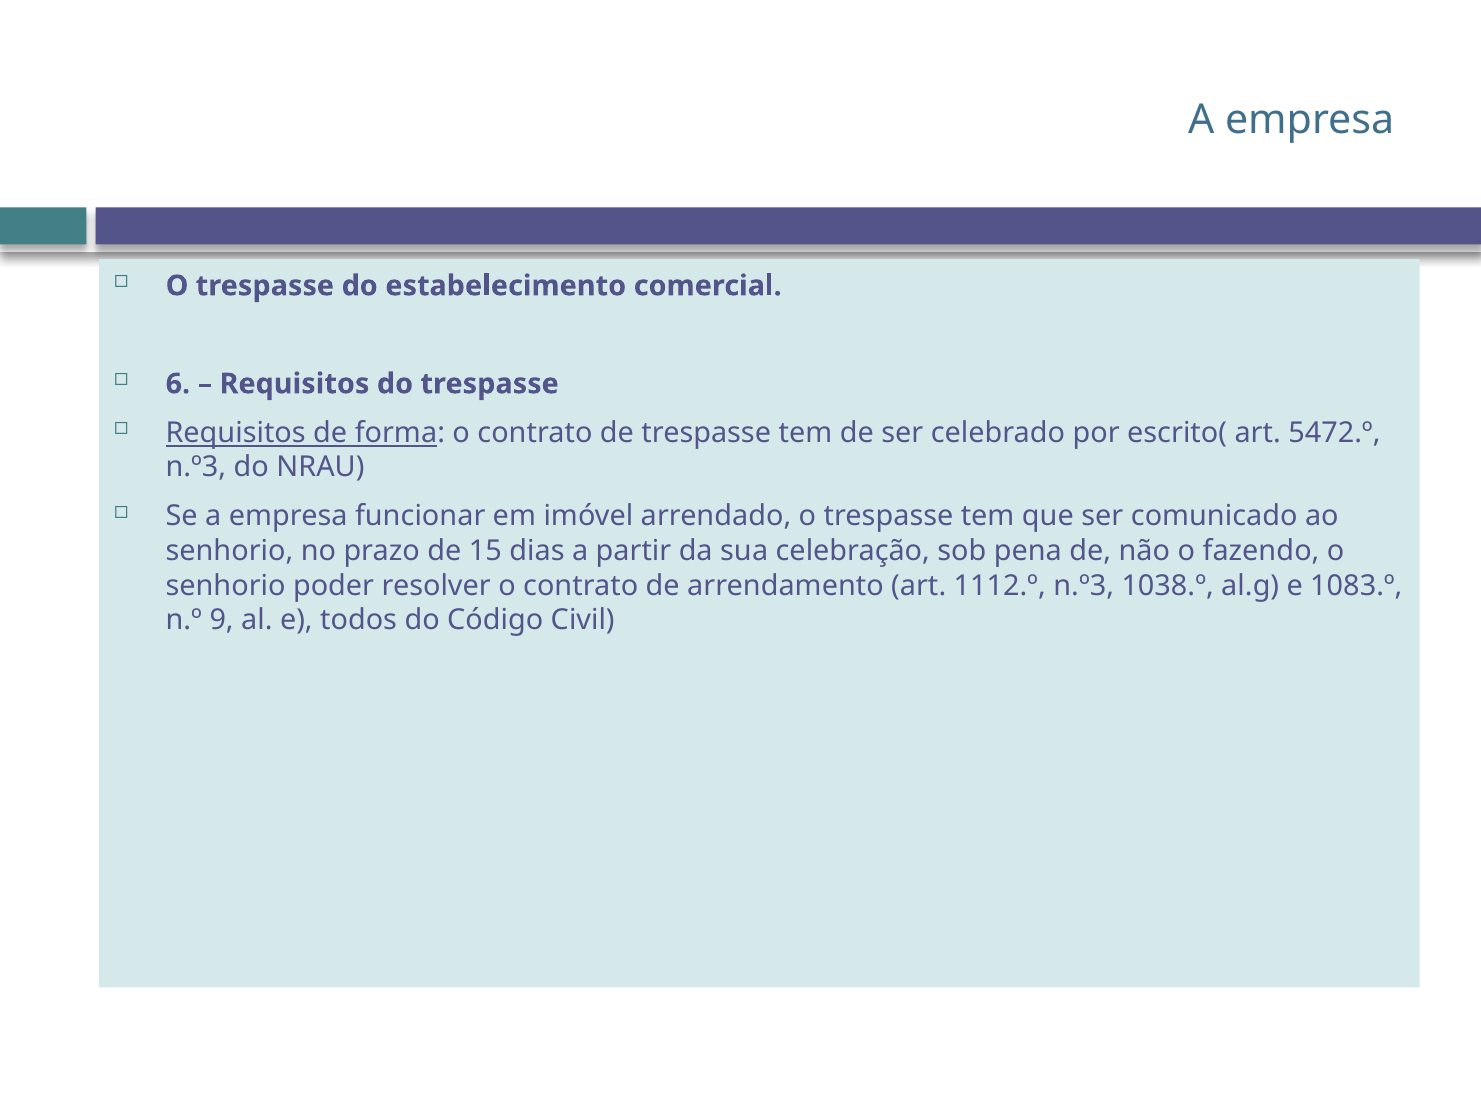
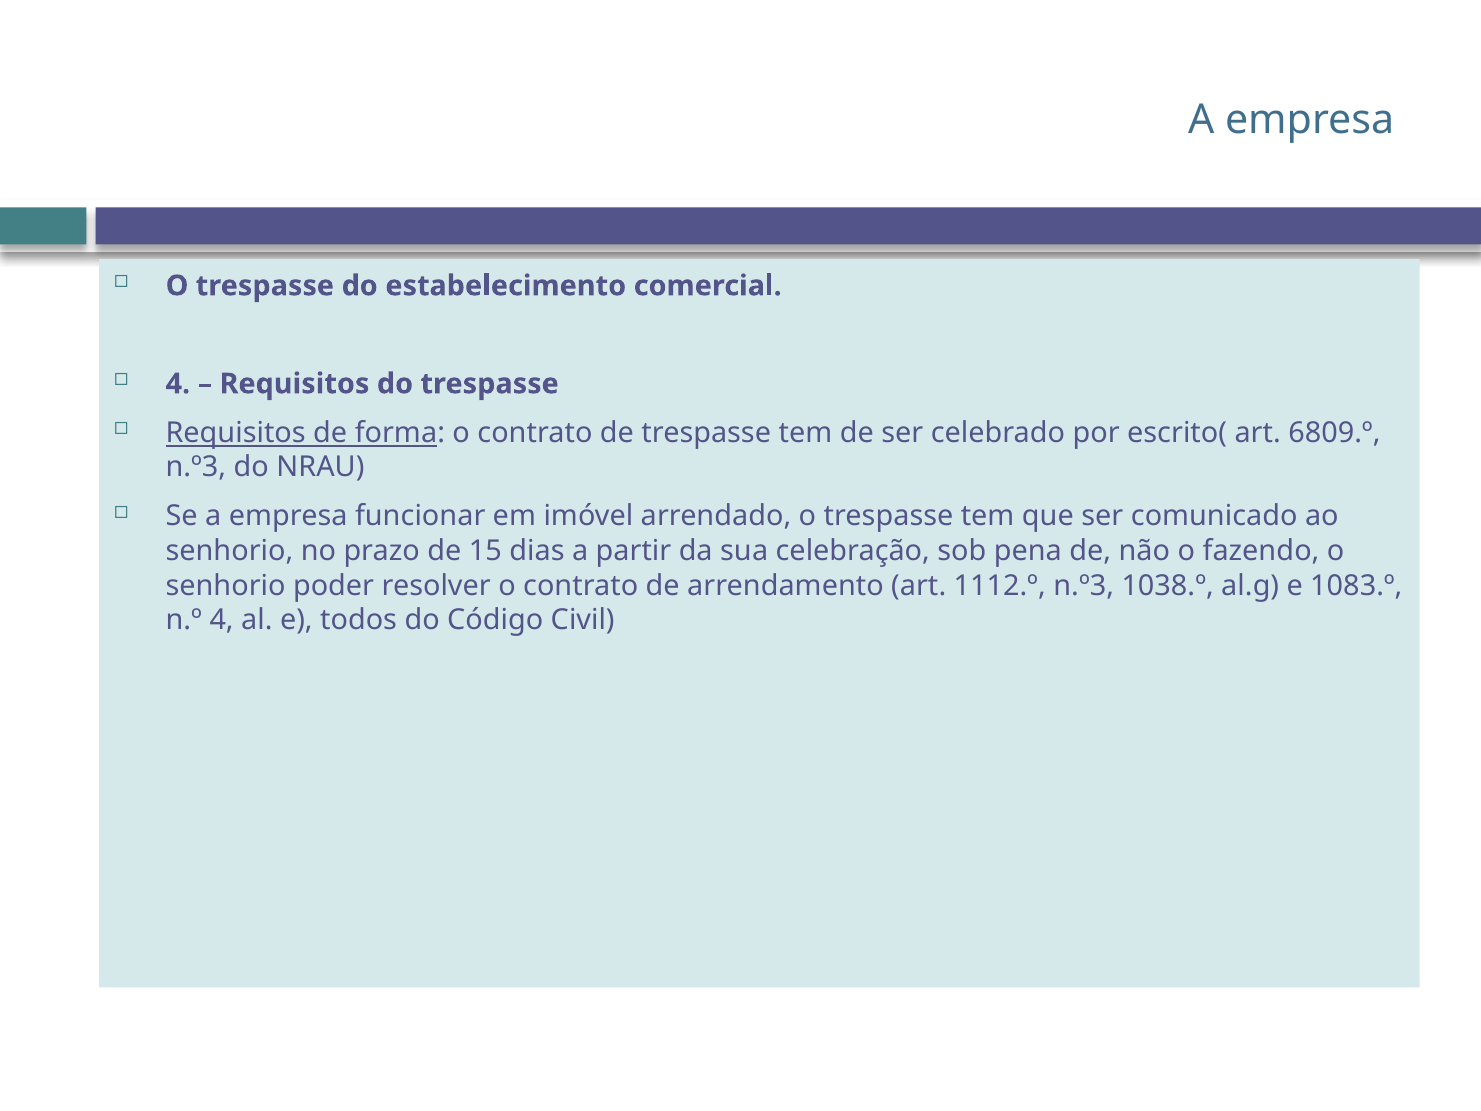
6: 6 -> 4 (178, 384)
5472.º: 5472.º -> 6809.º (1334, 433)
n.º 9: 9 -> 4 (222, 620)
